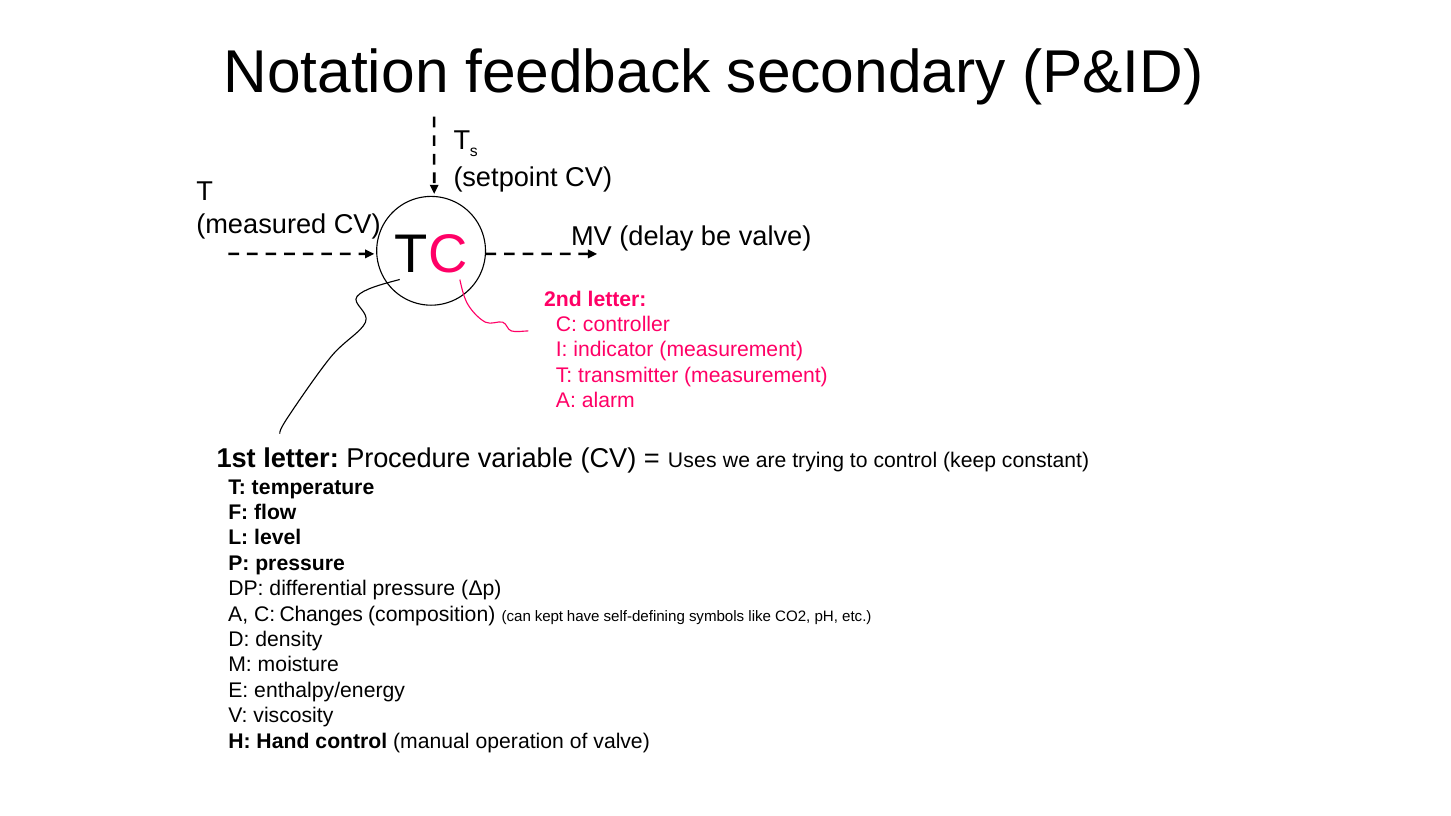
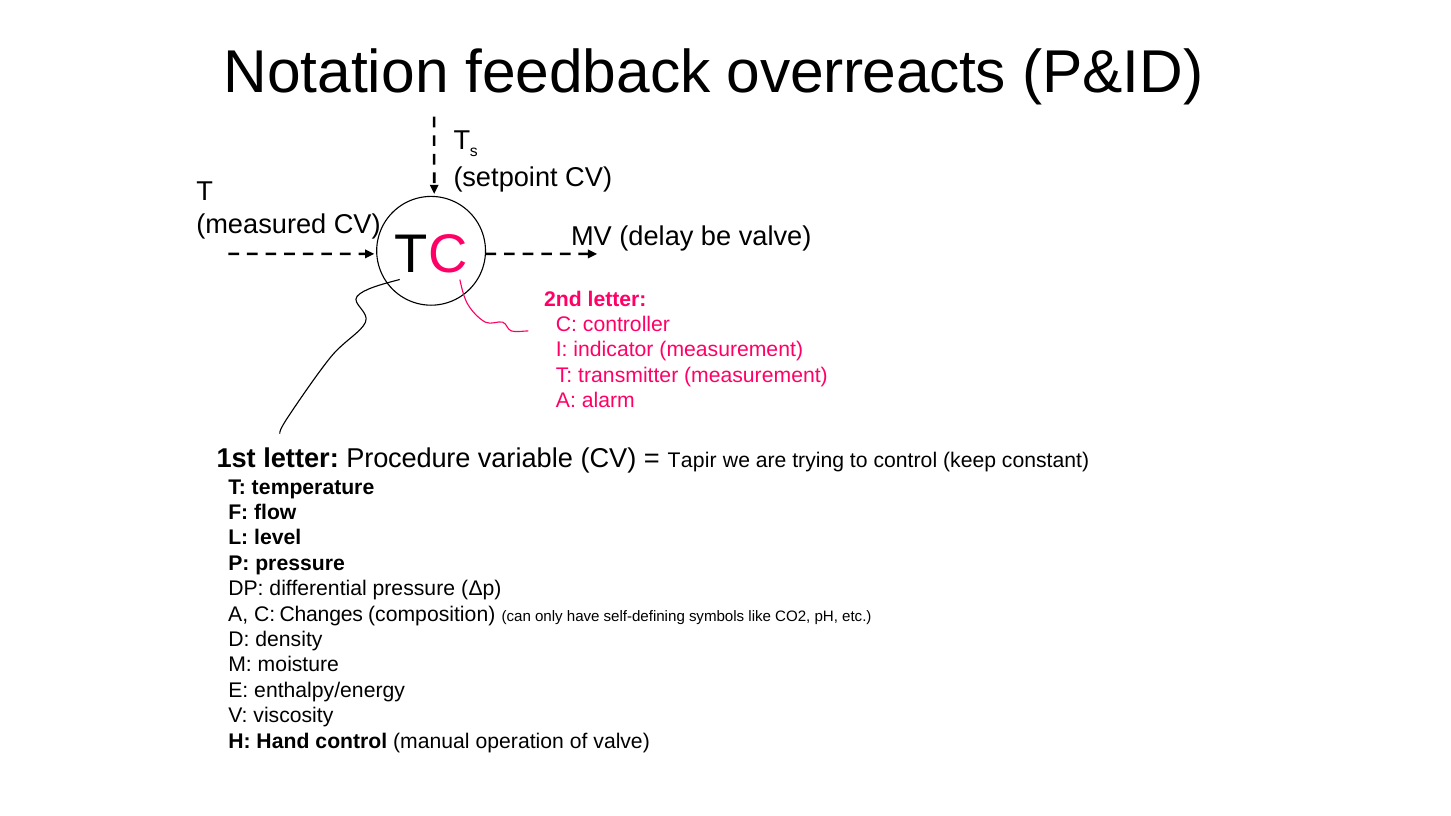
secondary: secondary -> overreacts (866, 72)
Uses: Uses -> Tapir (692, 461)
kept: kept -> only (549, 616)
